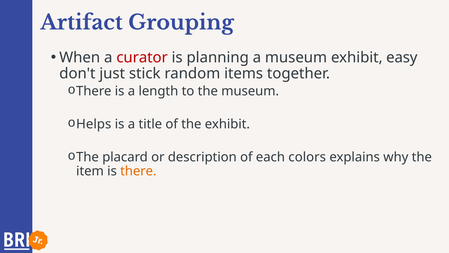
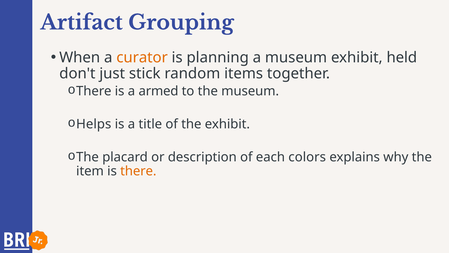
curator colour: red -> orange (142, 57)
easy: easy -> held (402, 57)
length: length -> armed (158, 91)
